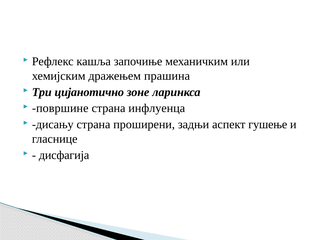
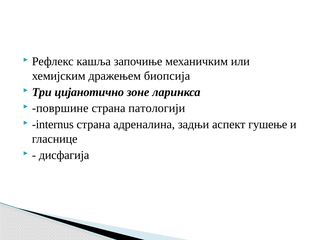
прашина: прашина -> биопсија (167, 76)
инфлуенца: инфлуенца -> патологији (157, 108)
дисању: дисању -> internus (53, 124)
проширени: проширени -> адреналина (144, 124)
